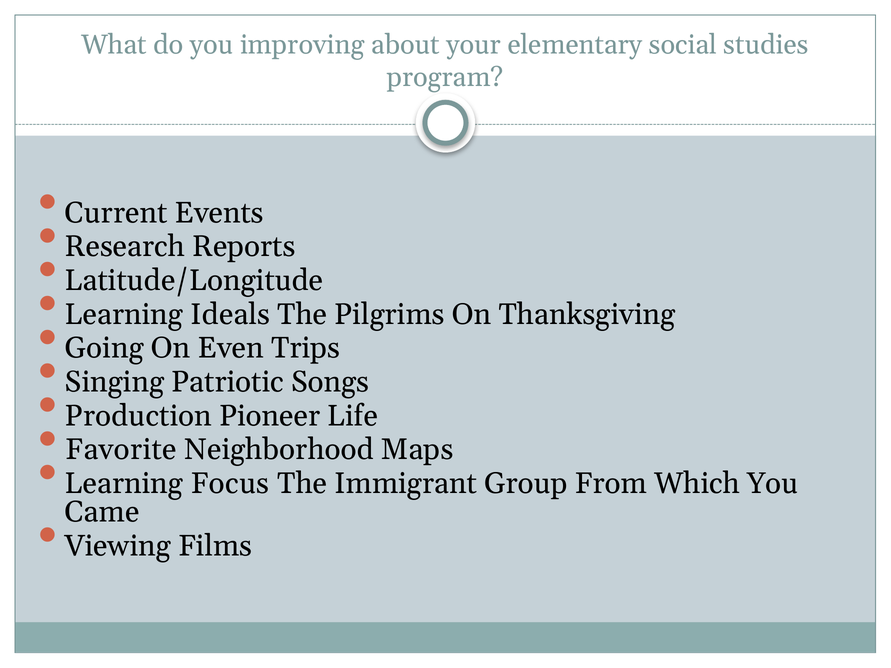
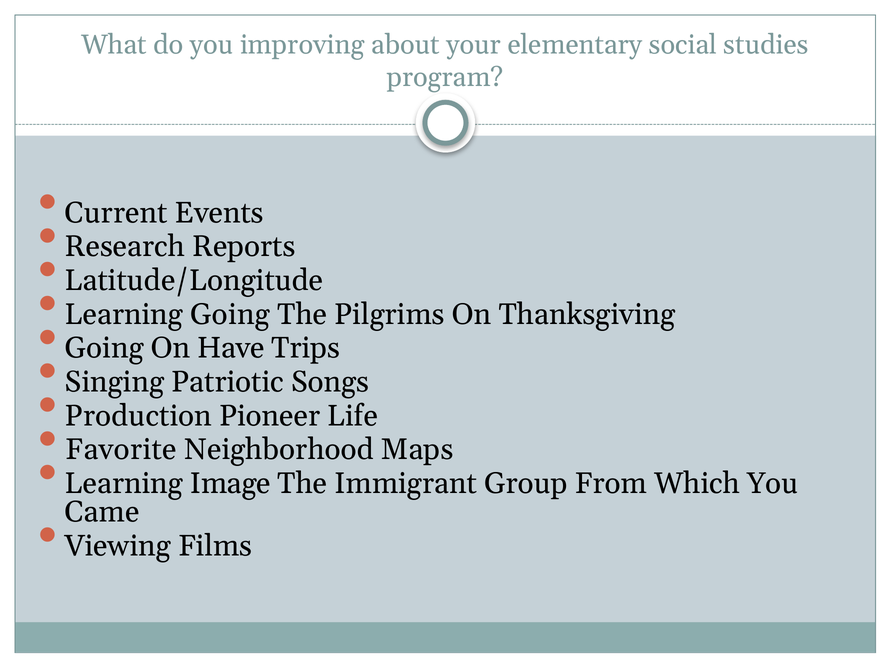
Learning Ideals: Ideals -> Going (230, 314)
Even: Even -> Have (231, 348)
Focus: Focus -> Image (230, 484)
